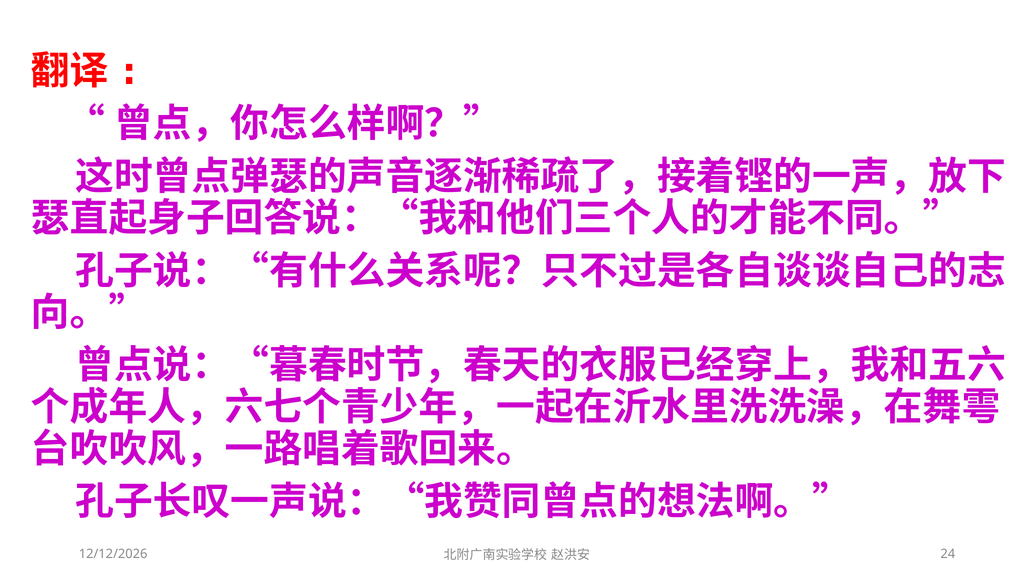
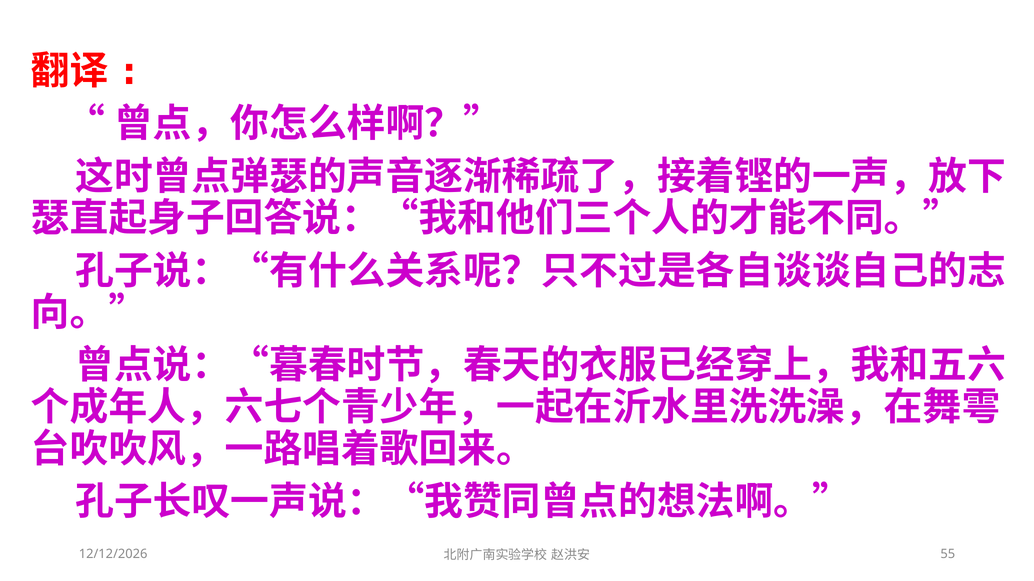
24: 24 -> 55 (948, 554)
